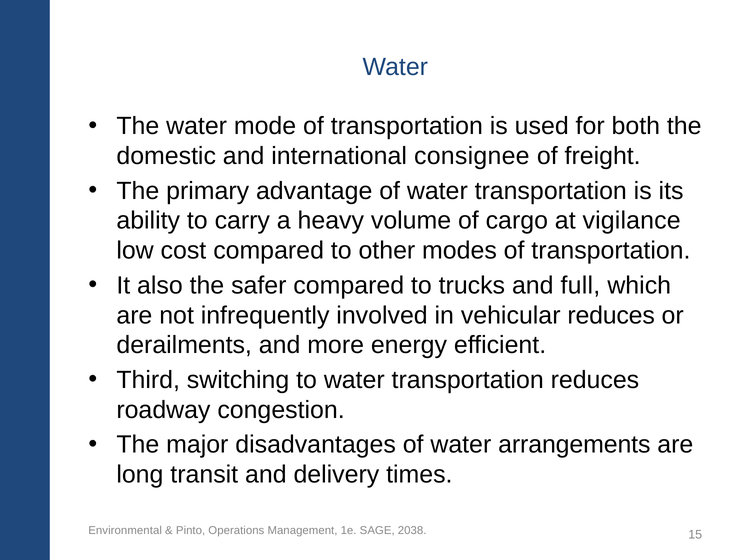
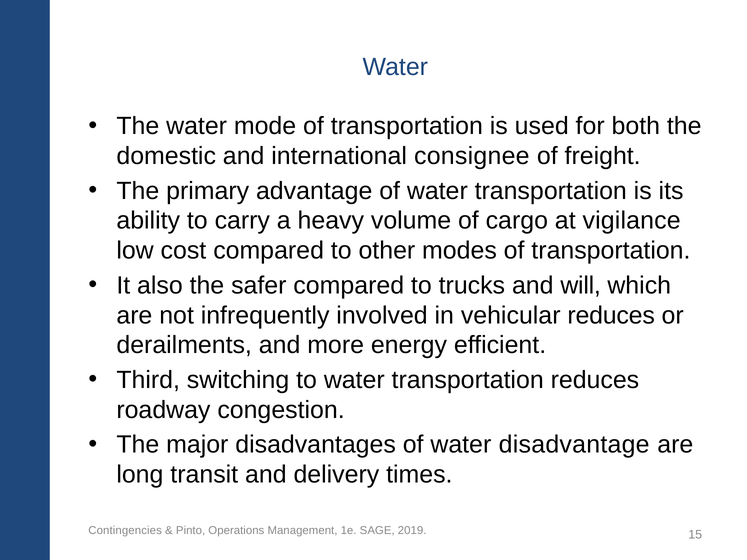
full: full -> will (581, 286)
arrangements: arrangements -> disadvantage (574, 445)
Environmental: Environmental -> Contingencies (125, 531)
2038: 2038 -> 2019 (412, 531)
